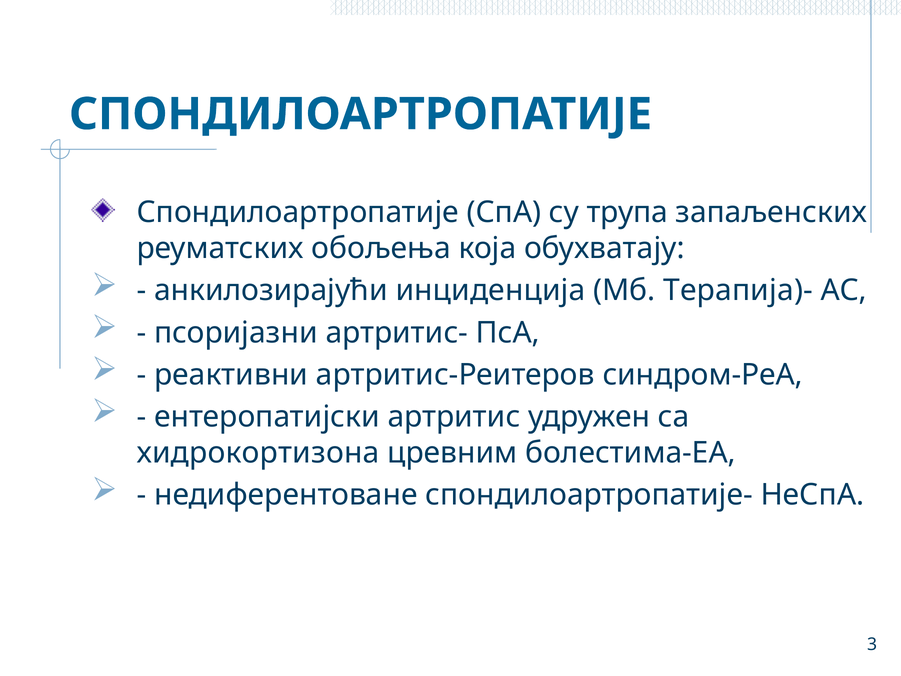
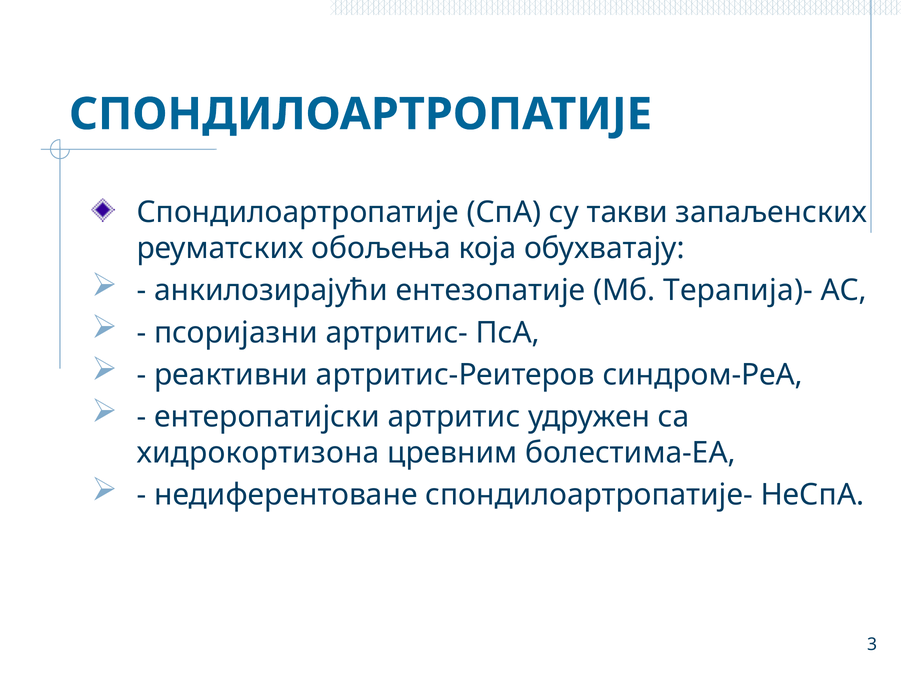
трупа: трупа -> такви (627, 212)
инциденција: инциденција -> ентезопатије (490, 290)
